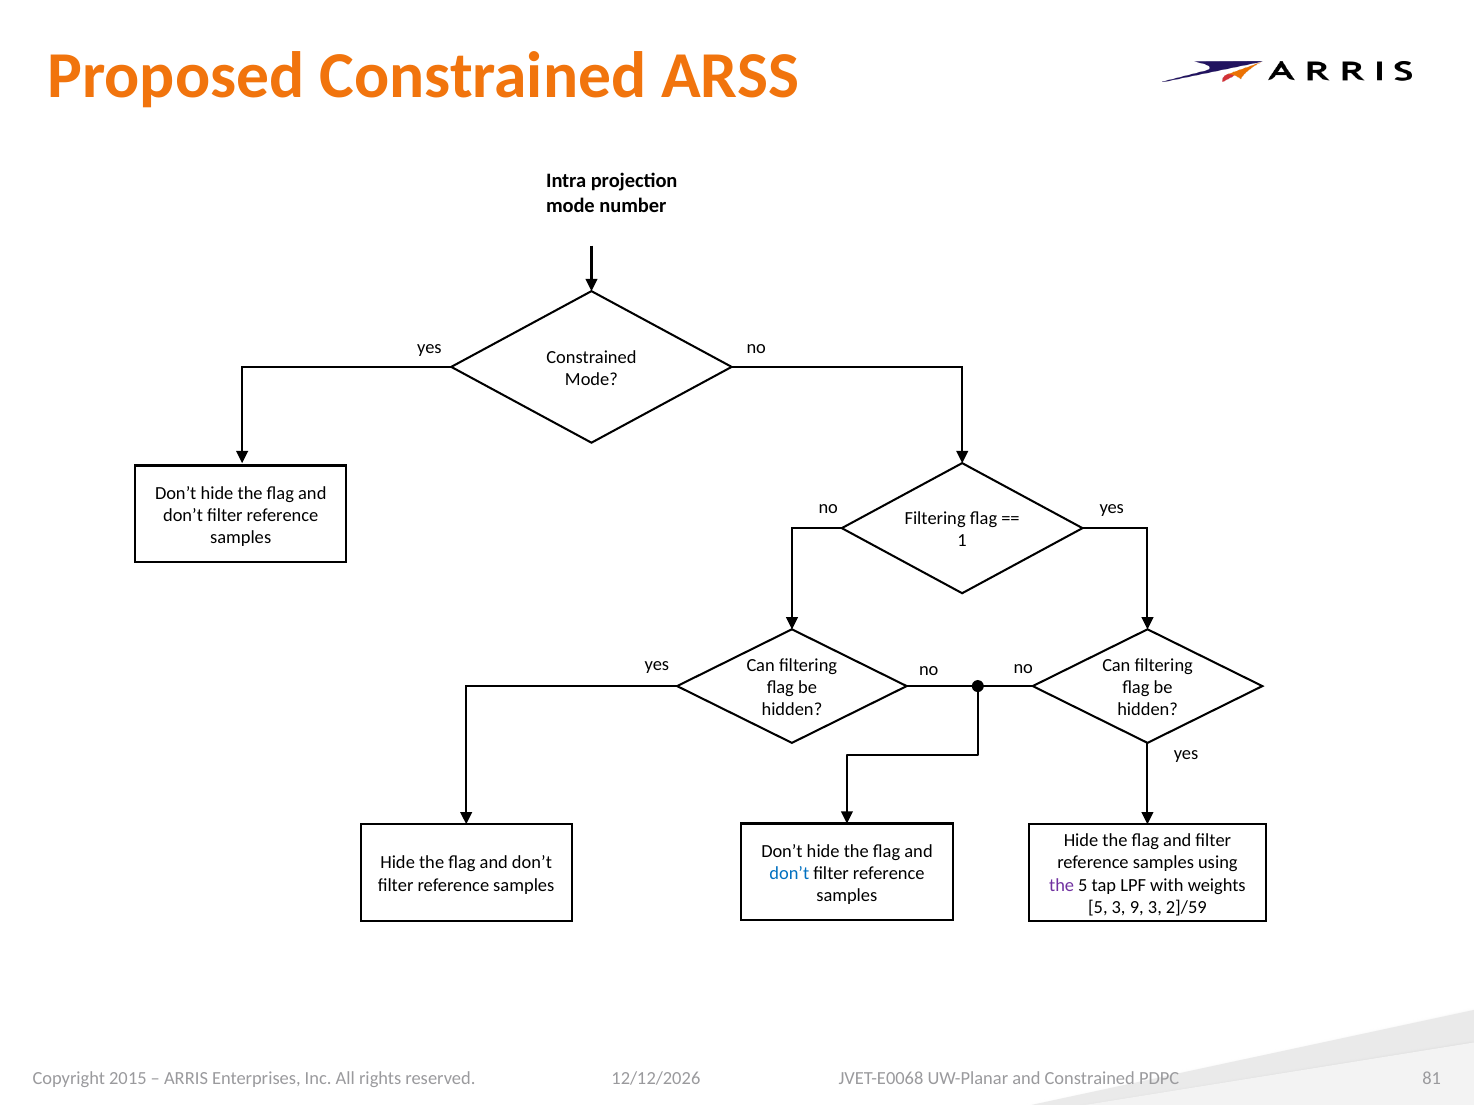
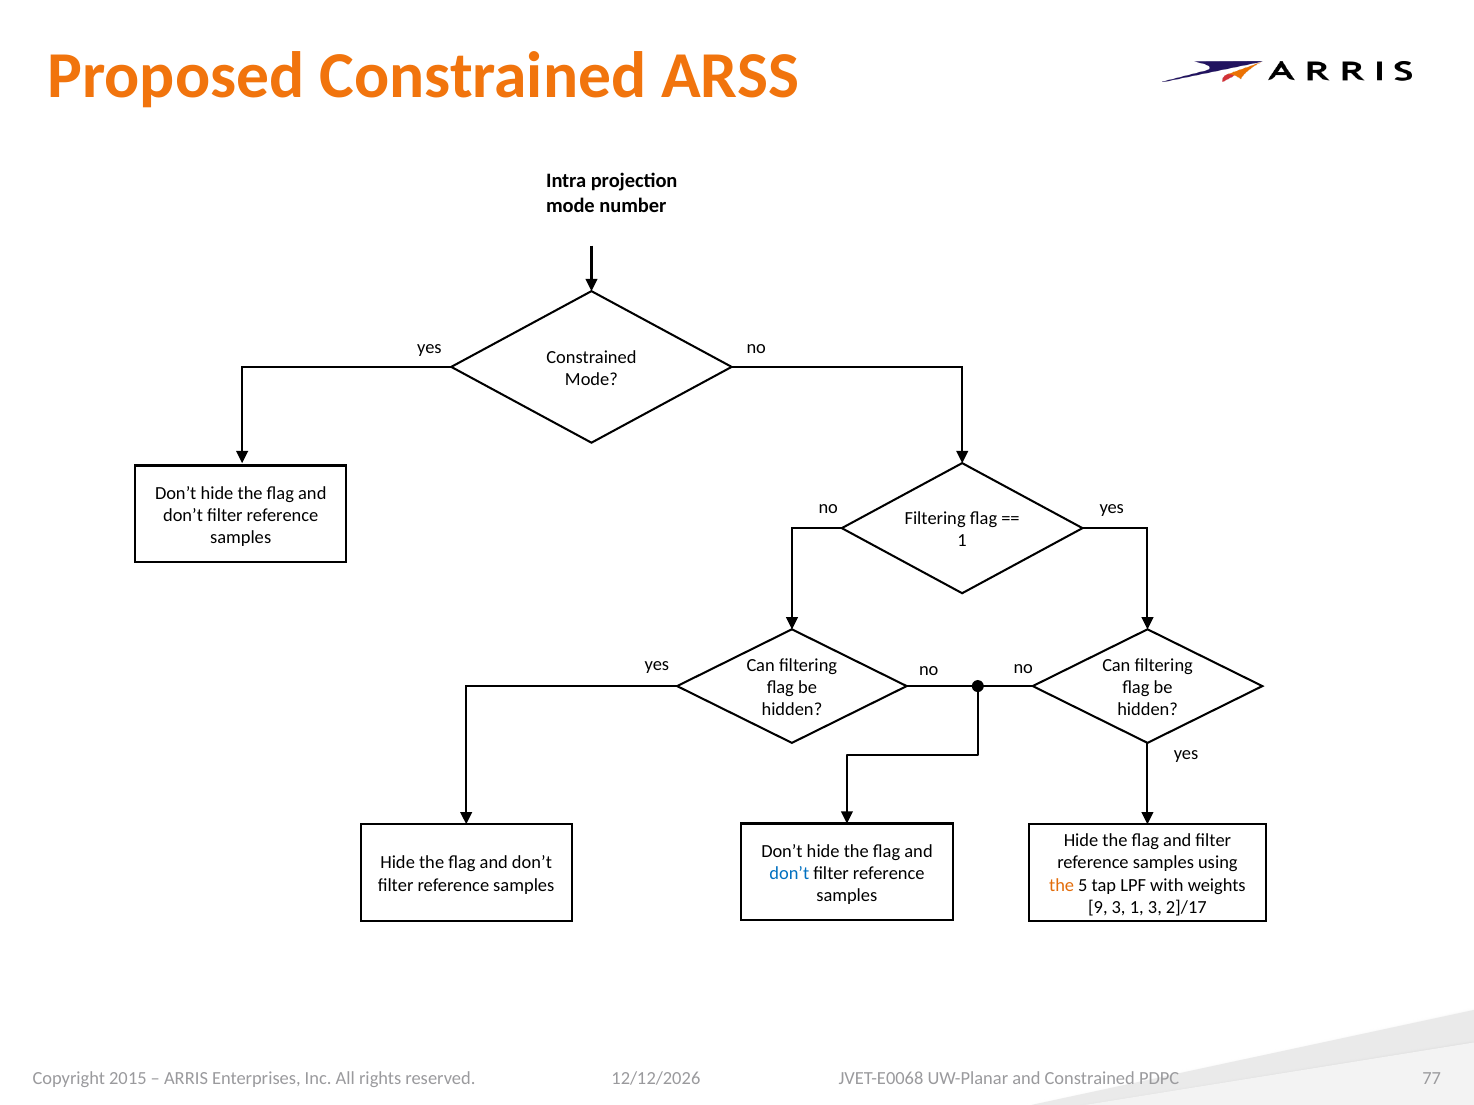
the colour: purple -> orange (1062, 885)
5: 5 -> 9 (1098, 908)
3 9: 9 -> 1 (1137, 908)
2]/59: 2]/59 -> 2]/17 (1186, 908)
81: 81 -> 77 (1432, 1079)
